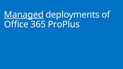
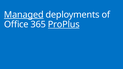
ProPlus underline: none -> present (64, 24)
